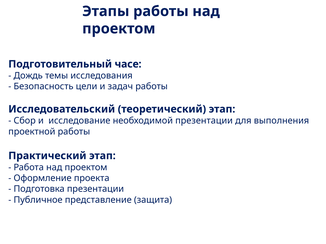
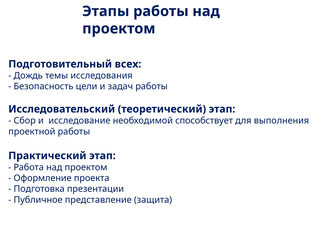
часе: часе -> всех (128, 64)
необходимой презентации: презентации -> способствует (204, 121)
